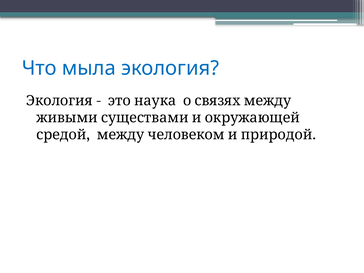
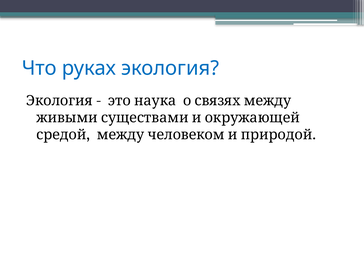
мыла: мыла -> руках (89, 68)
